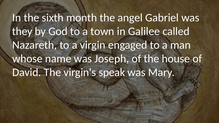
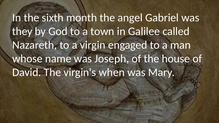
speak: speak -> when (112, 72)
